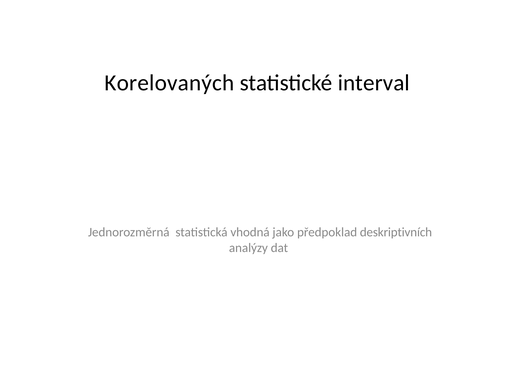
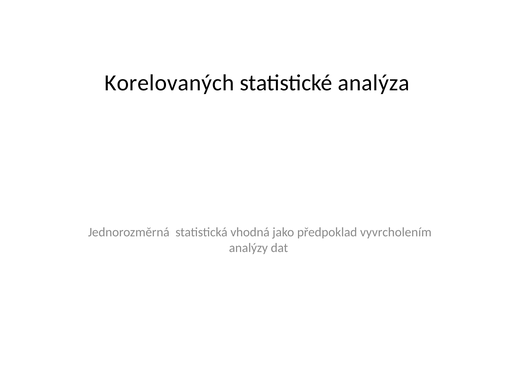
interval: interval -> analýza (374, 83)
deskriptivních: deskriptivních -> vyvrcholením (396, 232)
